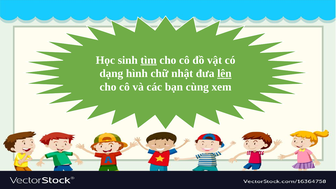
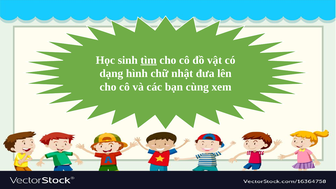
lên underline: present -> none (224, 74)
